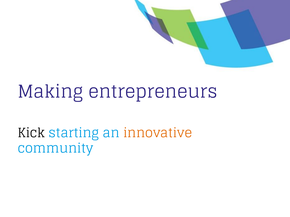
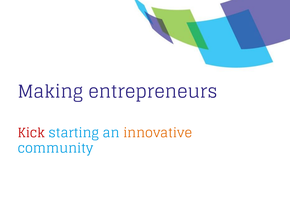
Kick colour: black -> red (31, 133)
